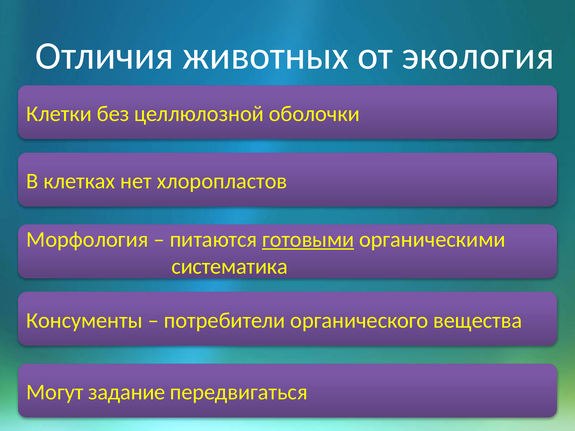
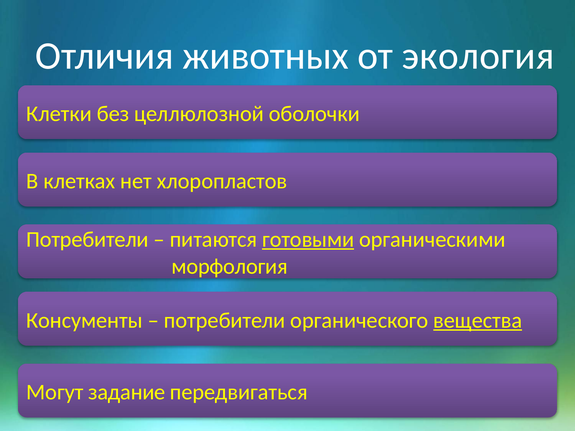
Морфология: Морфология -> Потребители (87, 240)
систематика: систематика -> морфология (230, 267)
вещества underline: none -> present (478, 320)
